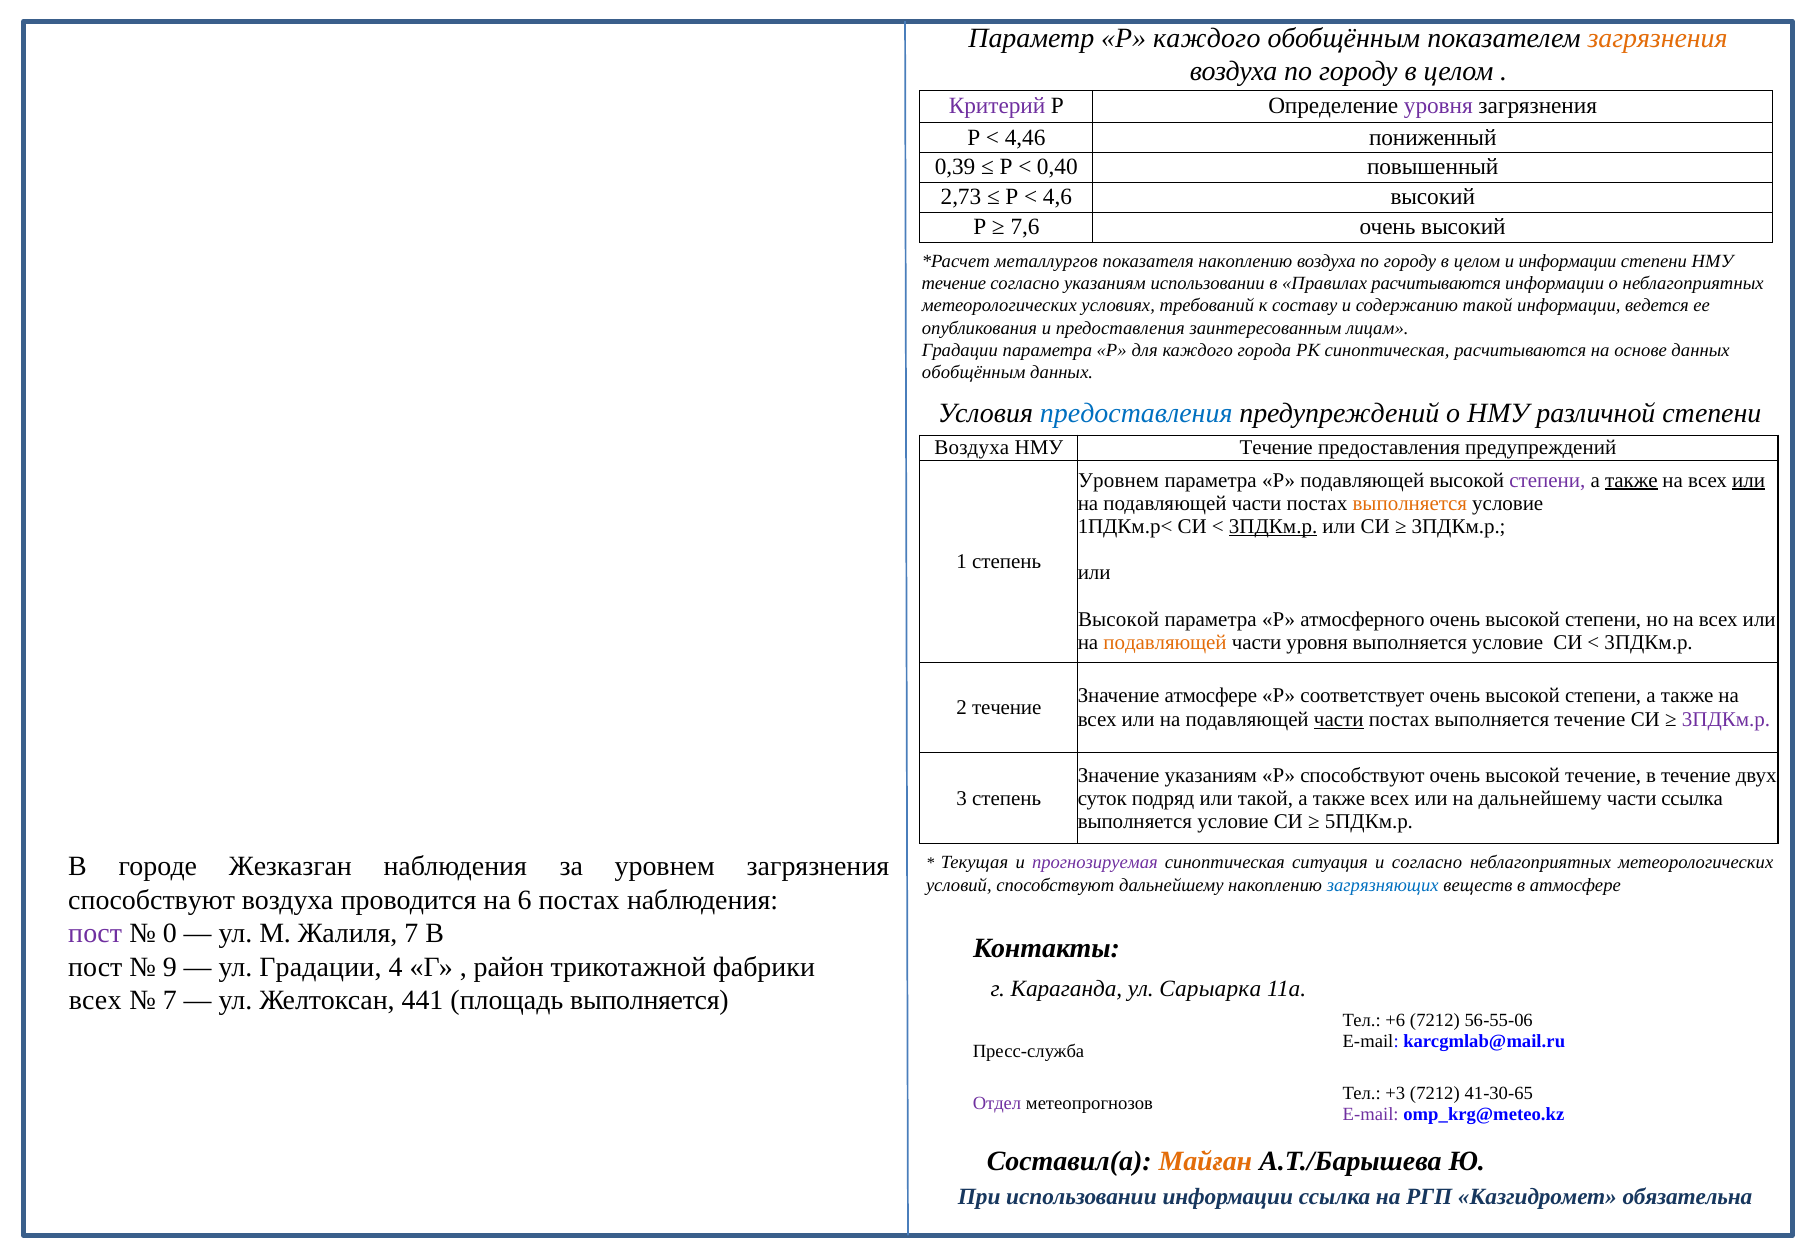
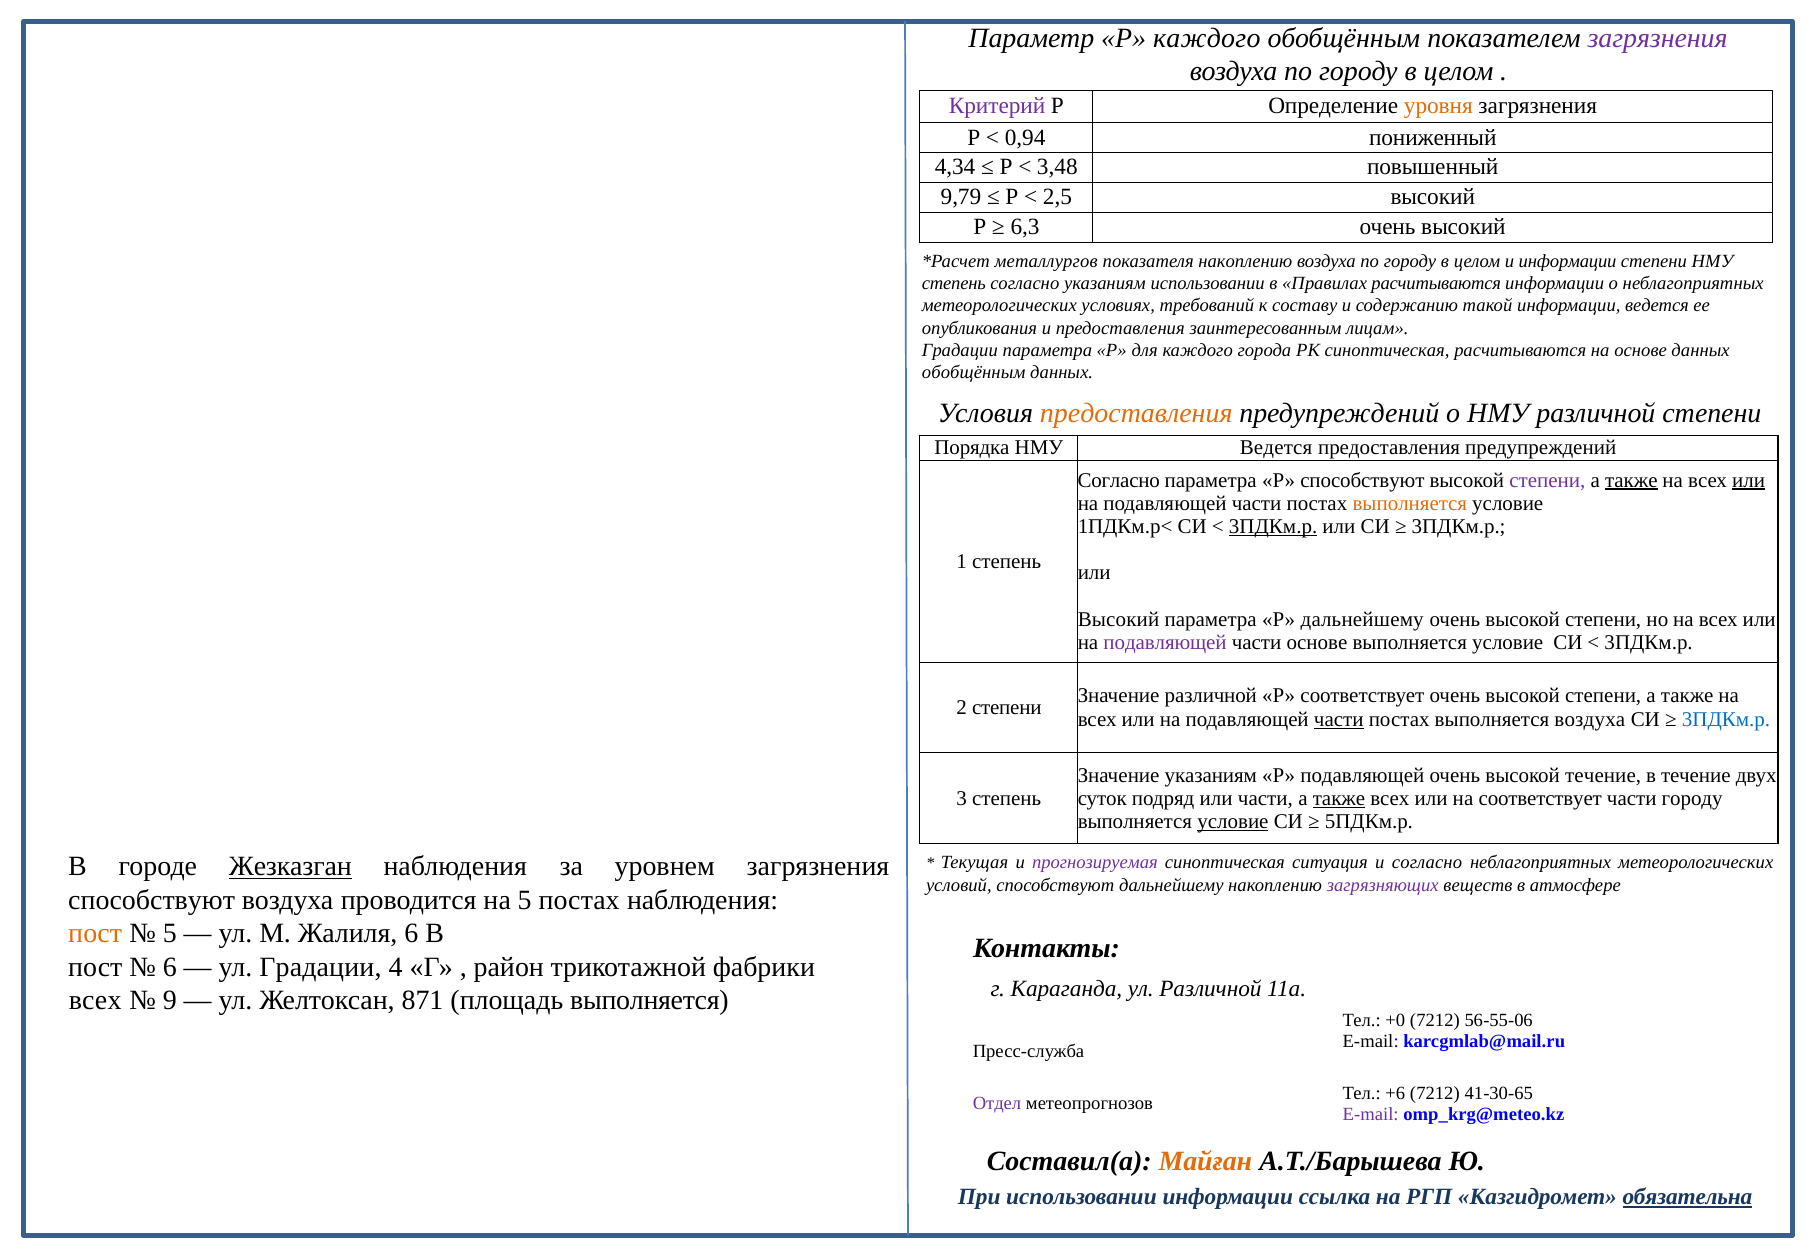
загрязнения colour: orange -> purple (1658, 38)
уровня colour: purple -> orange (1438, 105)
4,46: 4,46 -> 0,94 (1025, 137)
0,39: 0,39 -> 4,34 (955, 167)
0,40: 0,40 -> 3,48 (1057, 167)
2,73: 2,73 -> 9,79 (961, 197)
4,6: 4,6 -> 2,5 (1057, 197)
7,6: 7,6 -> 6,3 (1025, 227)
течение: течение -> степень (954, 284)
предоставления colour: blue -> orange (1136, 413)
Воздуха: Воздуха -> Порядка (972, 448)
Течение: Течение -> Ведется (1276, 448)
Уровнем: Уровнем -> Согласно (1119, 480)
Р подавляющей: подавляющей -> способствуют (1362, 480)
Высокой: Высокой -> Высокий (1119, 620)
Р атмосферного: атмосферного -> дальнейшему (1362, 620)
подавляющей colour: orange -> purple (1165, 643)
части уровня: уровня -> основе (1317, 643)
Значение атмосфере: атмосфере -> различной (1211, 696)
2 течение: течение -> степени (1007, 708)
выполняется течение: течение -> воздуха (1590, 719)
3ПДКм.р colour: purple -> blue (1726, 719)
Р способствуют: способствуют -> подавляющей (1362, 775)
или такой: такой -> части (1265, 799)
также underline: none -> present (1339, 799)
на дальнейшему: дальнейшему -> соответствует (1540, 799)
части ссылка: ссылка -> городу (1692, 799)
условие underline: none -> present (1233, 822)
Жезказган underline: none -> present (290, 867)
загрязняющих colour: blue -> purple (1383, 885)
на 6: 6 -> 5 (525, 900)
пост colour: purple -> orange (95, 934)
0: 0 -> 5 (170, 934)
Жалиля 7: 7 -> 6 (411, 934)
9: 9 -> 6 (170, 967)
ул Сарыарка: Сарыарка -> Различной (1210, 989)
7: 7 -> 9 (170, 1001)
441: 441 -> 871 (423, 1001)
+6: +6 -> +0 (1395, 1021)
+3: +3 -> +6 (1395, 1093)
обязательна underline: none -> present (1687, 1197)
